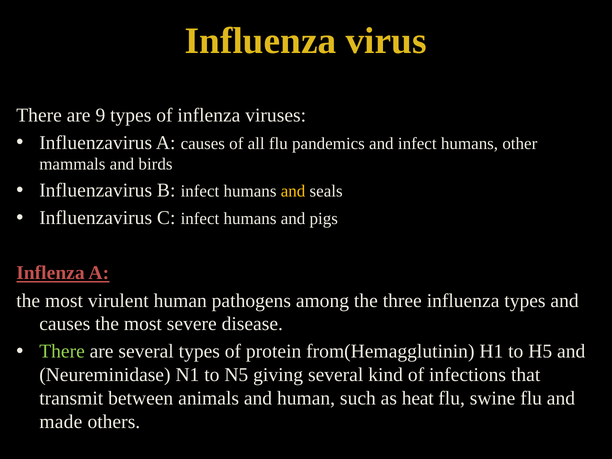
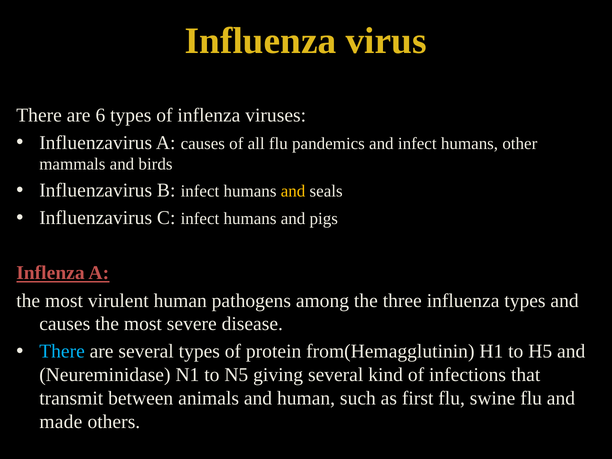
9: 9 -> 6 (100, 115)
There colour: light green -> light blue (62, 352)
heat: heat -> first (418, 398)
